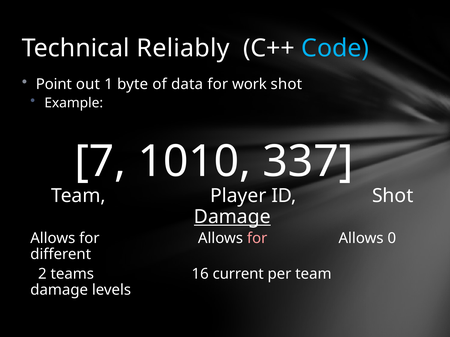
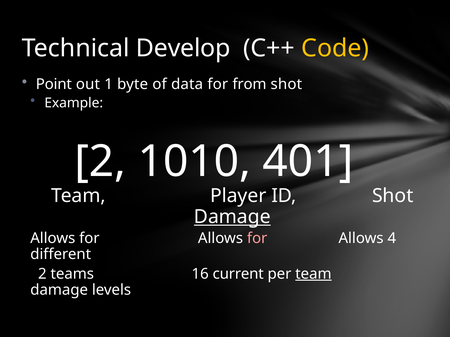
Reliably: Reliably -> Develop (183, 48)
Code colour: light blue -> yellow (335, 48)
work: work -> from (249, 84)
7: 7 -> 2 (100, 162)
337: 337 -> 401 (308, 162)
0: 0 -> 4 (392, 238)
team underline: none -> present (313, 274)
